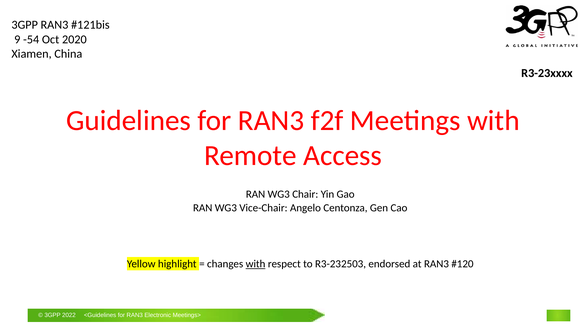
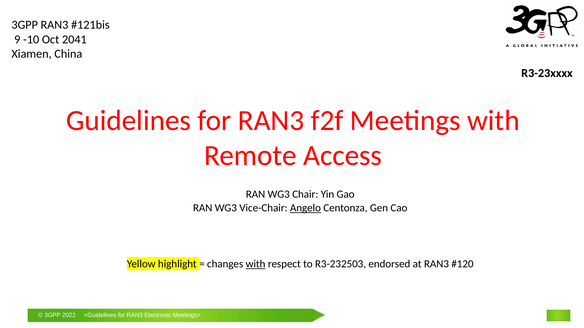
-54: -54 -> -10 (31, 39)
2020: 2020 -> 2041 (74, 39)
Angelo underline: none -> present (305, 208)
